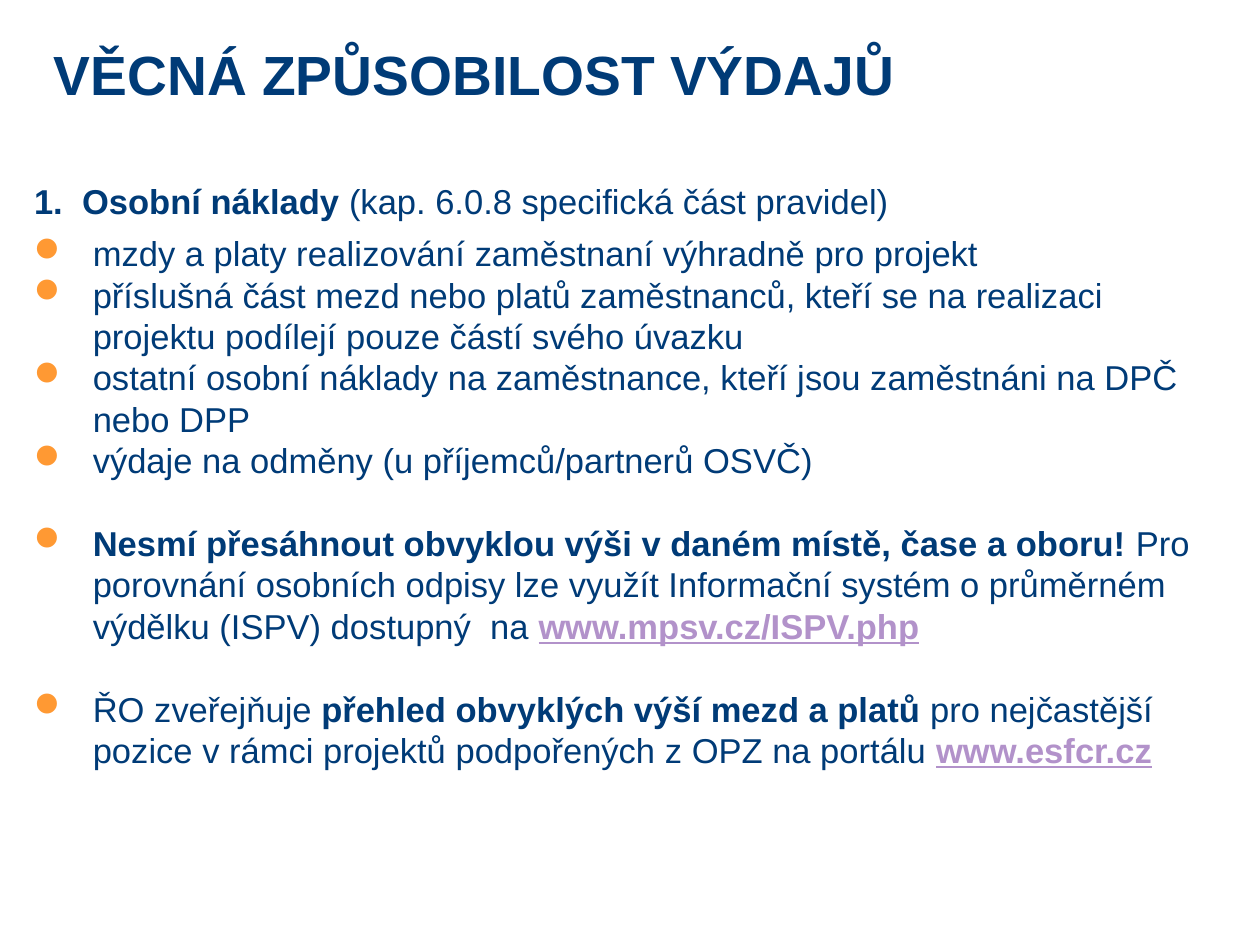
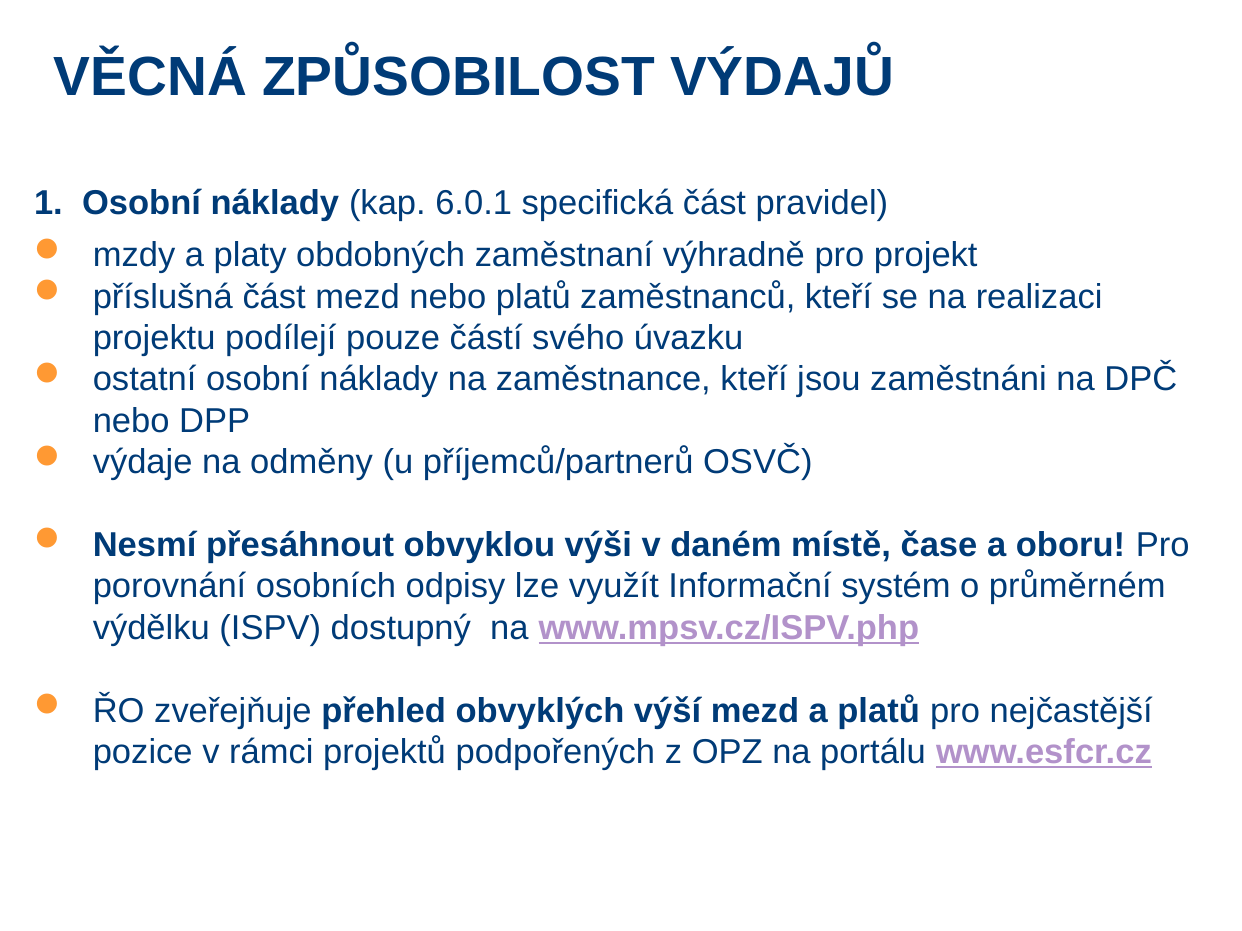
6.0.8: 6.0.8 -> 6.0.1 (474, 204)
realizování: realizování -> obdobných (381, 255)
